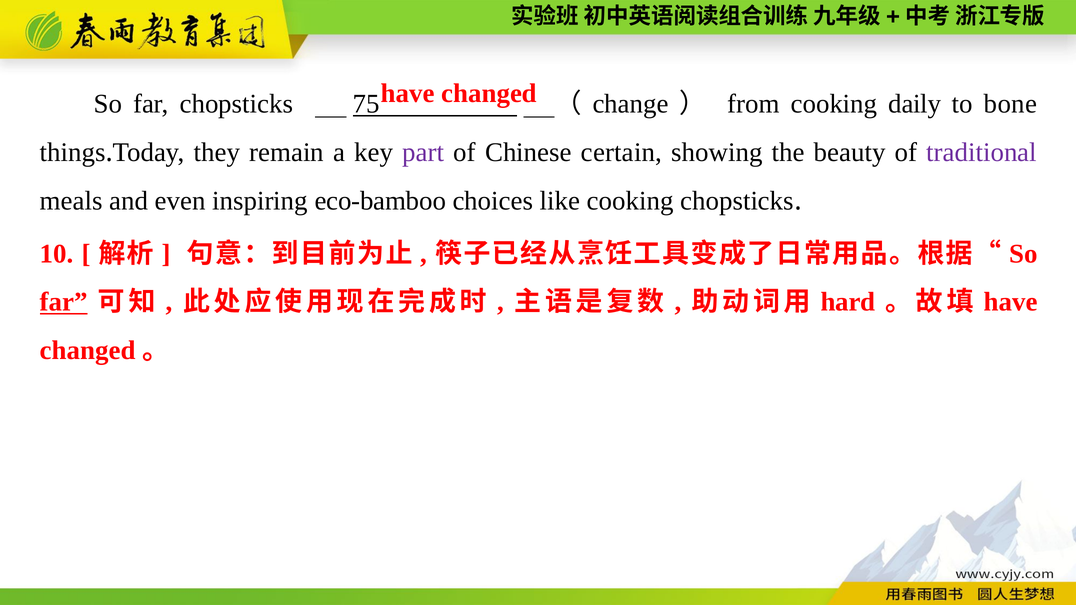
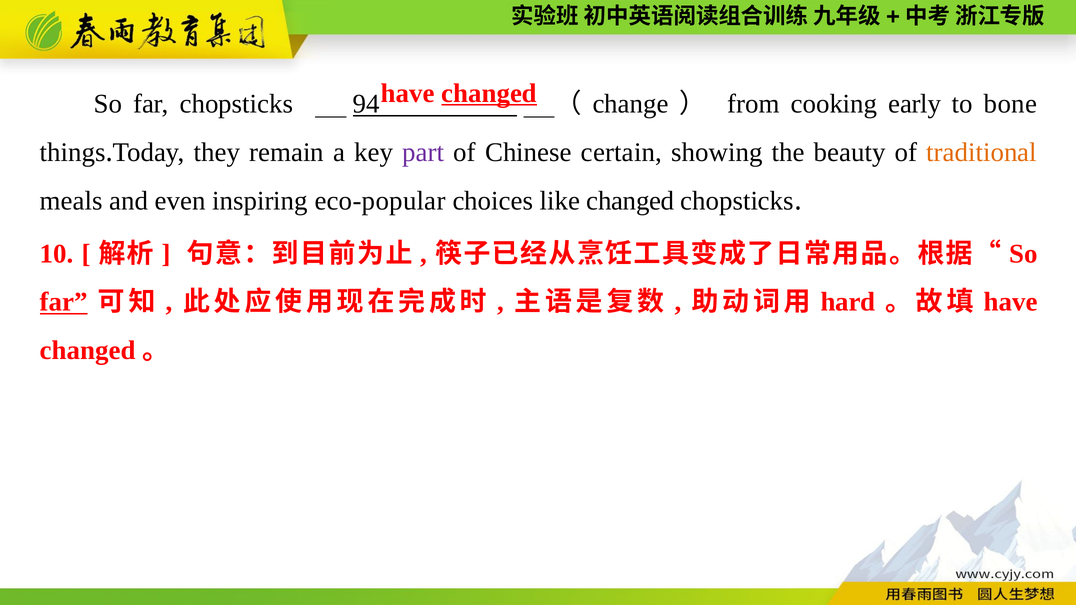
changed underline: none -> present (489, 93)
75: 75 -> 94 (366, 104)
daily: daily -> early (915, 104)
traditional colour: purple -> orange (982, 153)
eco-bamboo: eco-bamboo -> eco-popular (380, 201)
like cooking: cooking -> changed (630, 201)
